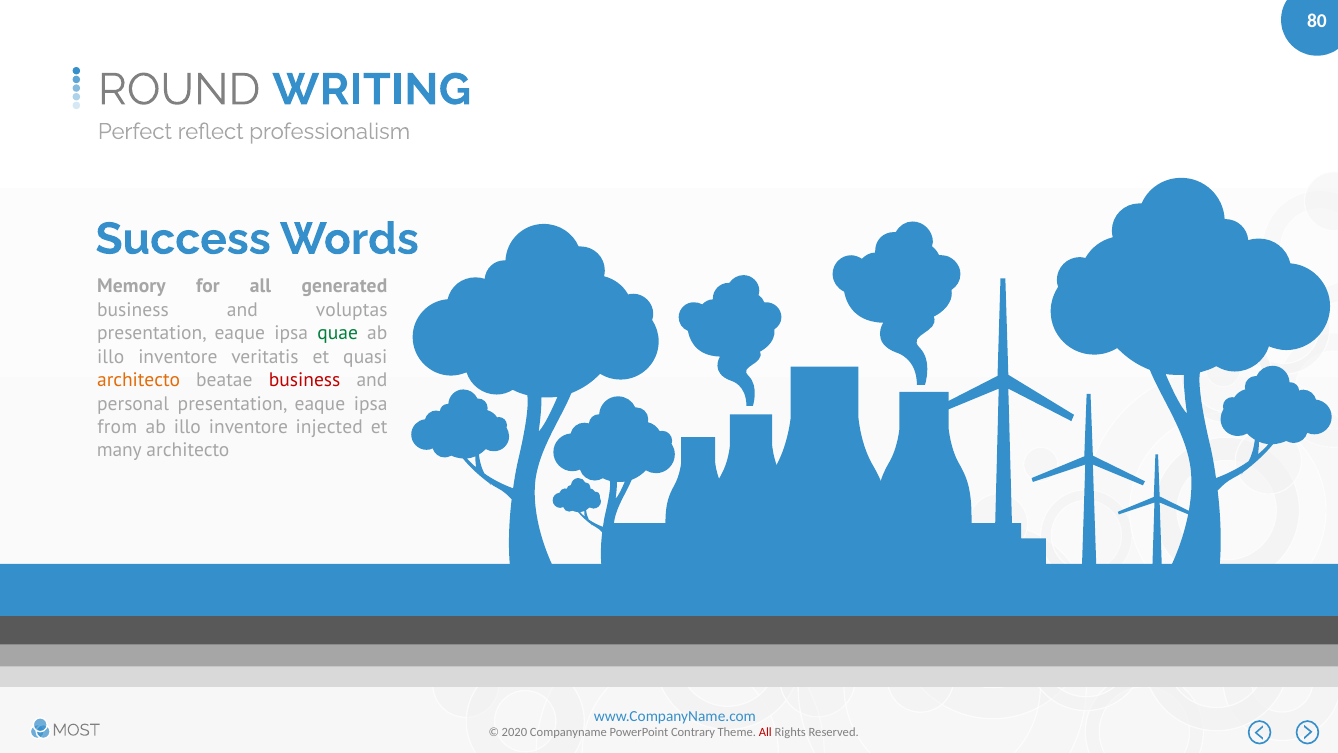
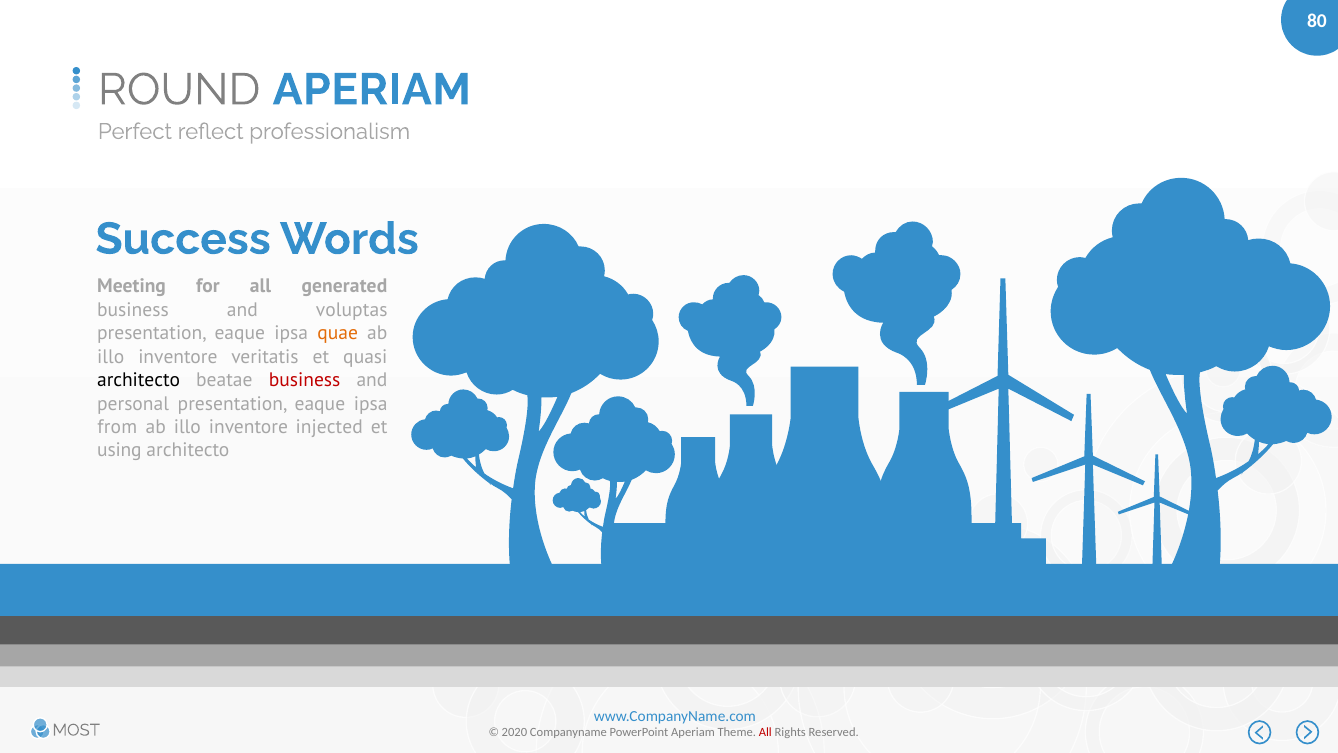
ROUND WRITING: WRITING -> APERIAM (372, 90)
Memory: Memory -> Meeting (132, 286)
quae colour: green -> orange (338, 333)
architecto colour: orange -> black (139, 380)
many: many -> using (119, 450)
Contrary: Contrary -> Aperiam (693, 732)
